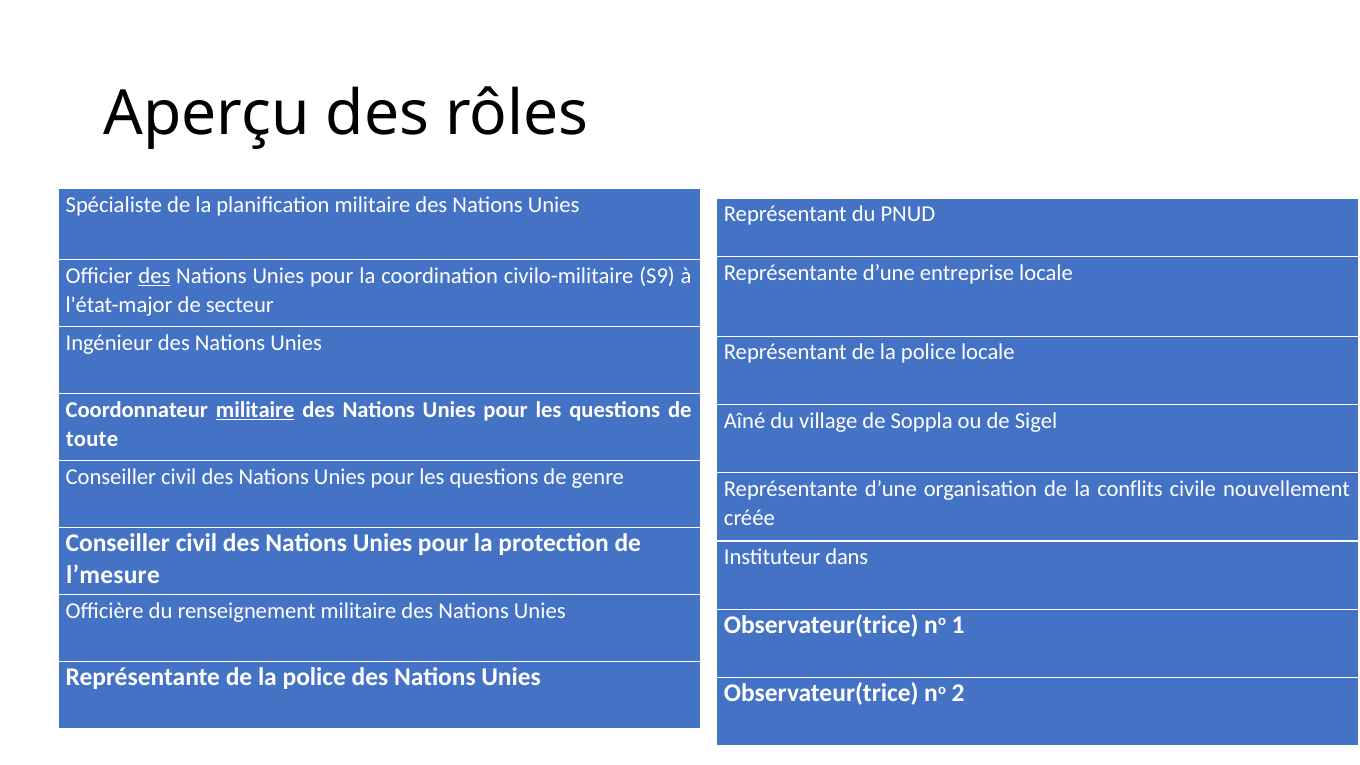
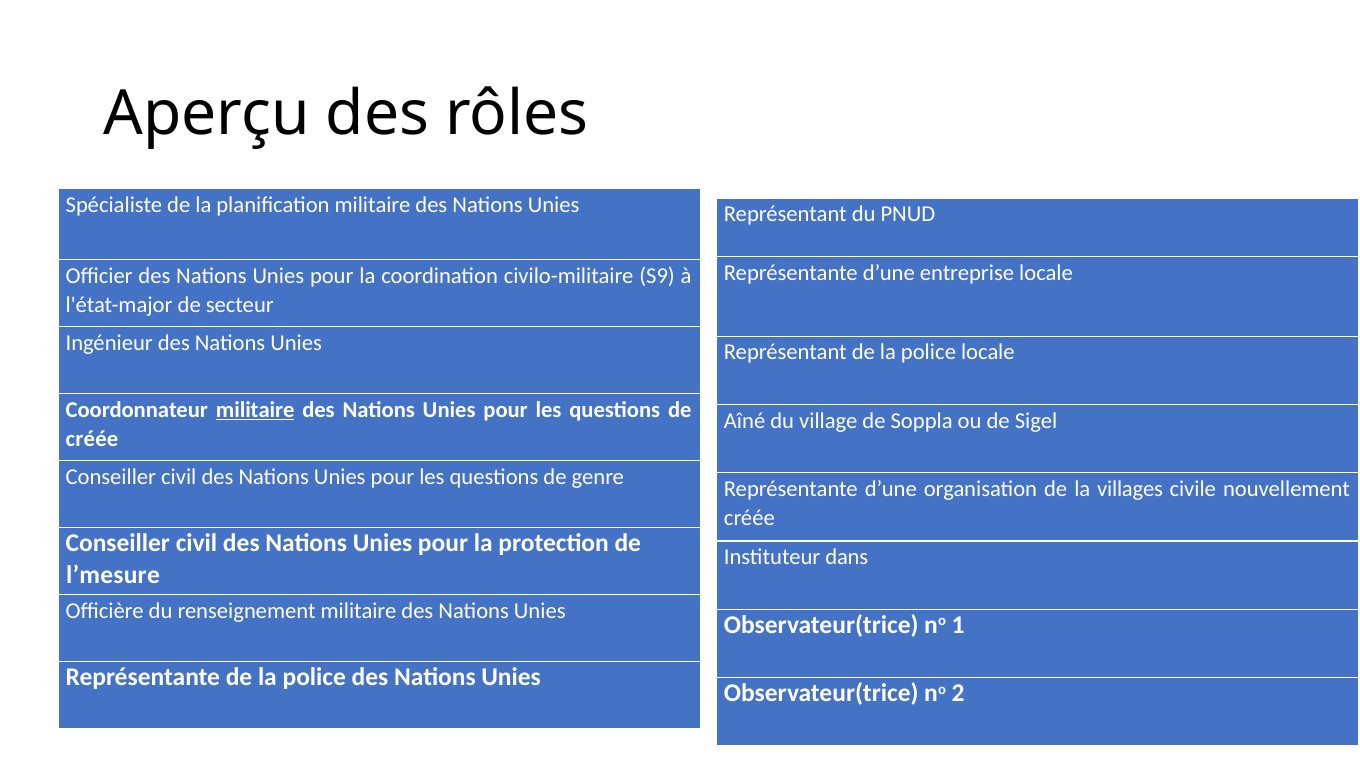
des underline: present -> none (154, 276)
toute: toute -> créée (92, 439)
conflits: conflits -> villages (1130, 489)
